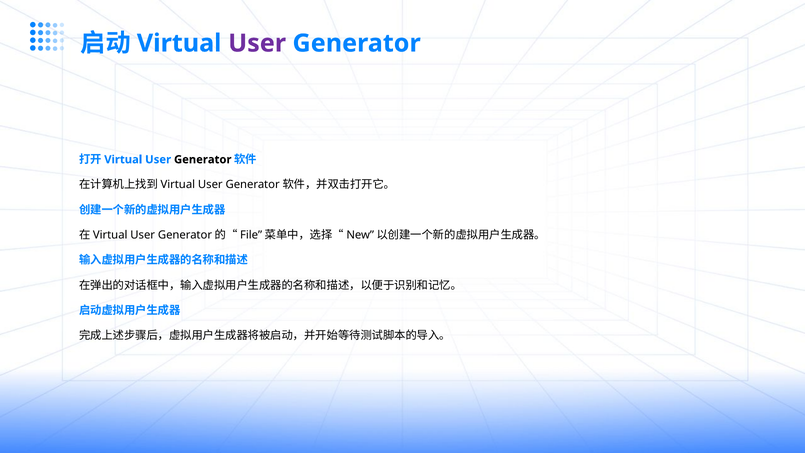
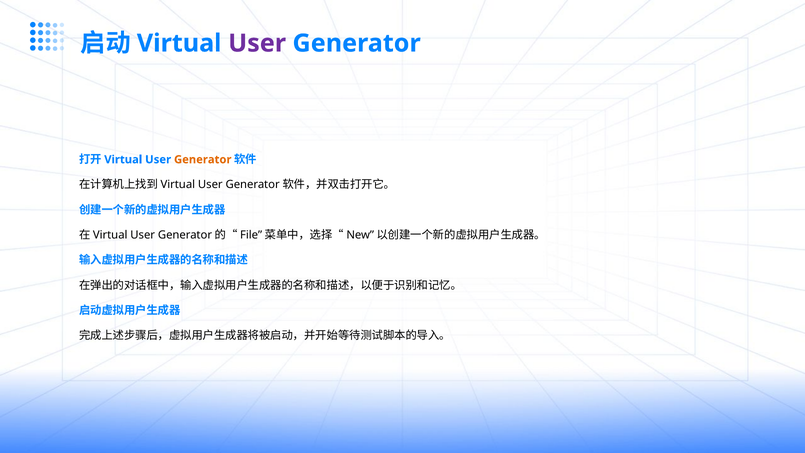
Generator colour: black -> orange (203, 159)
